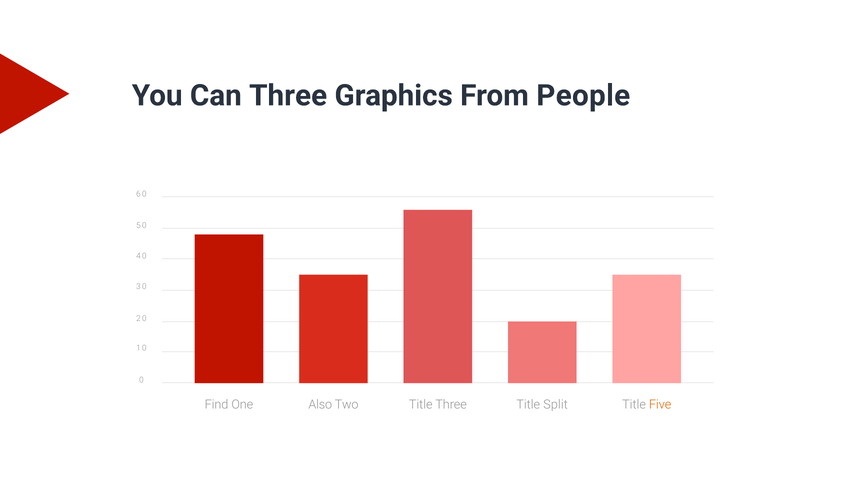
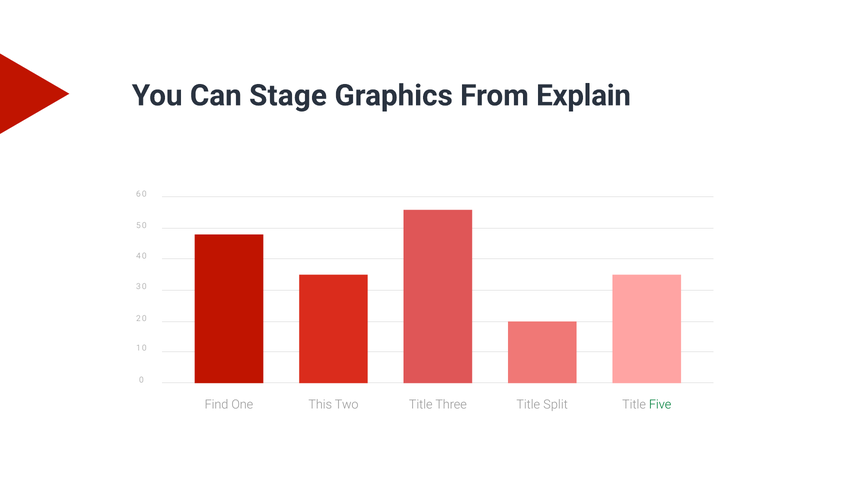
Can Three: Three -> Stage (288, 96)
People: People -> Explain (584, 96)
Also: Also -> This (320, 405)
Five colour: orange -> green (660, 405)
